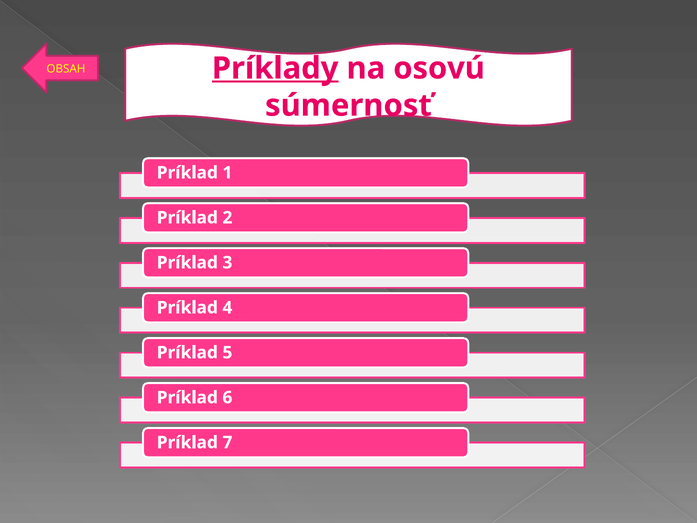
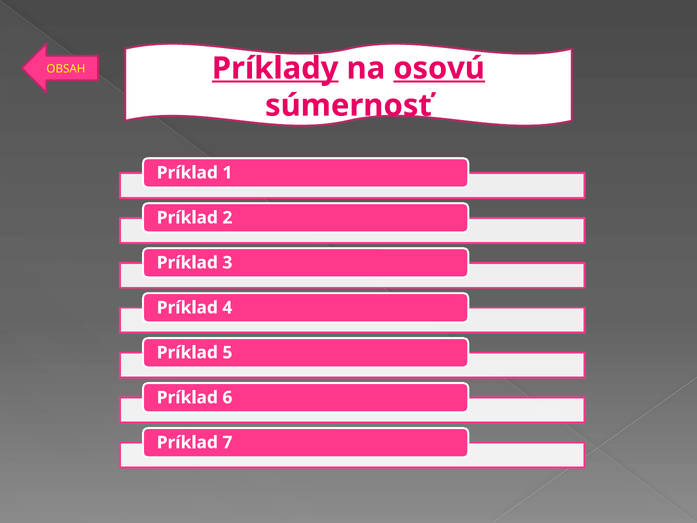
osovú underline: none -> present (439, 68)
